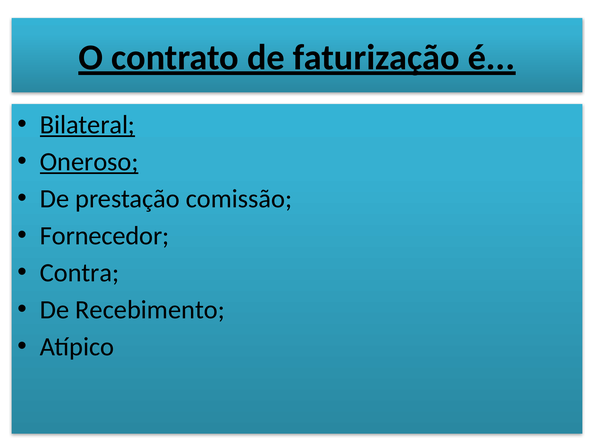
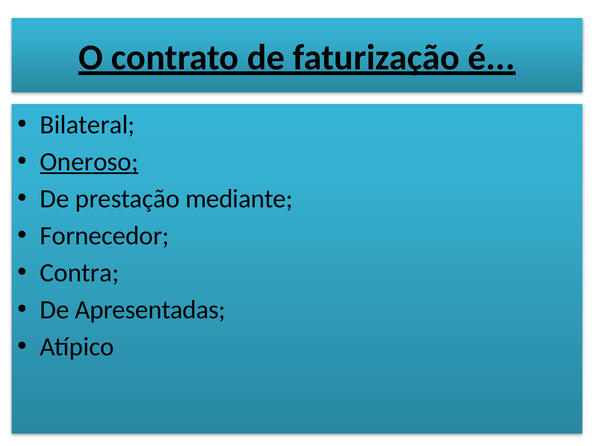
Bilateral underline: present -> none (87, 125)
comissão: comissão -> mediante (239, 199)
Recebimento: Recebimento -> Apresentadas (150, 309)
